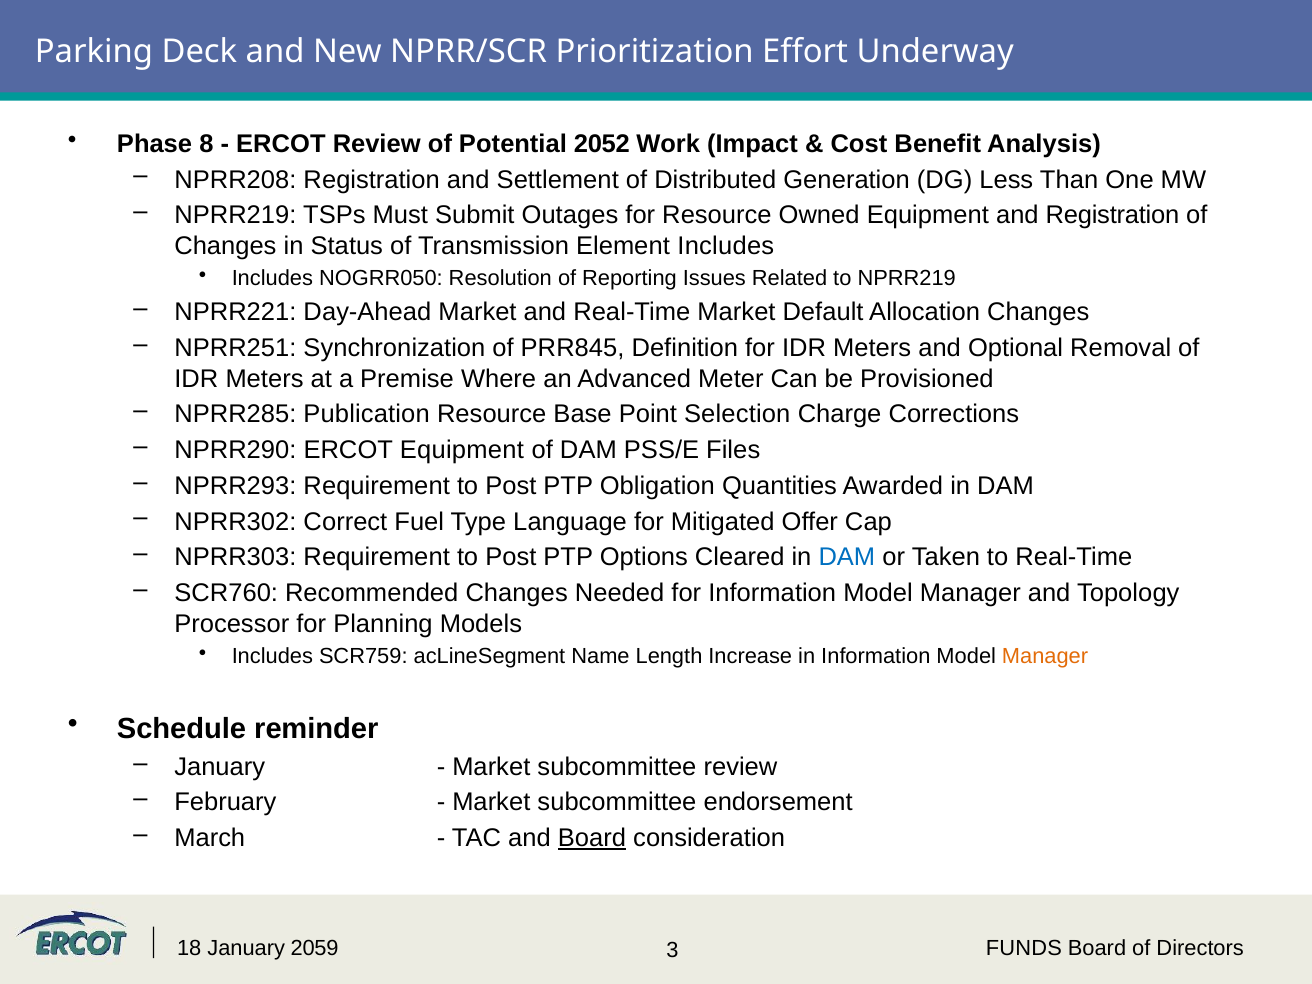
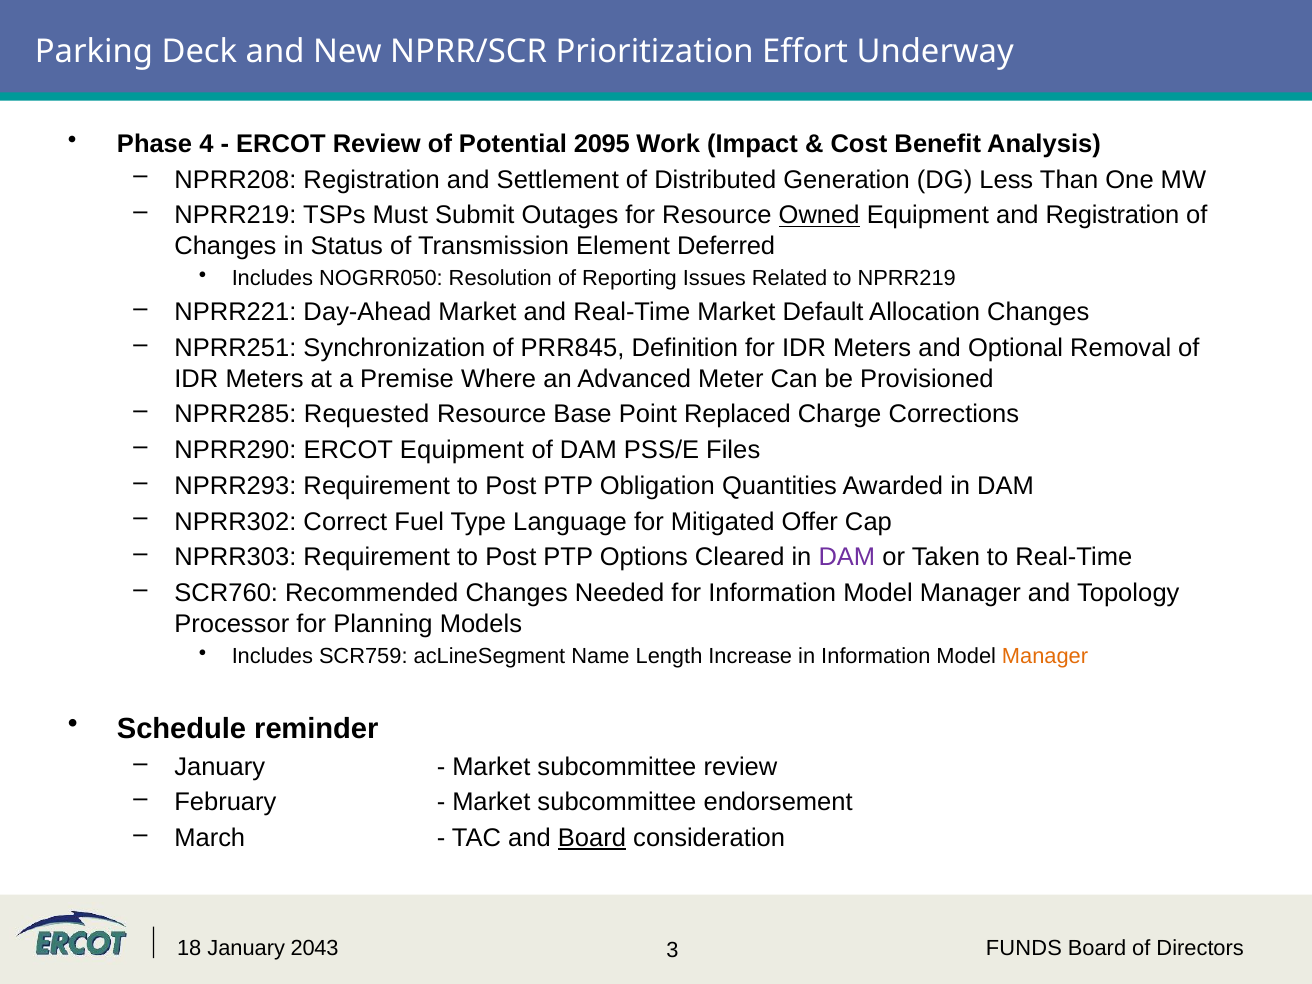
8: 8 -> 4 (206, 144)
2052: 2052 -> 2095 (602, 144)
Owned underline: none -> present (819, 215)
Element Includes: Includes -> Deferred (726, 246)
Publication: Publication -> Requested (367, 415)
Selection: Selection -> Replaced (737, 415)
DAM colour: blue -> purple (847, 557)
2059: 2059 -> 2043 (315, 948)
